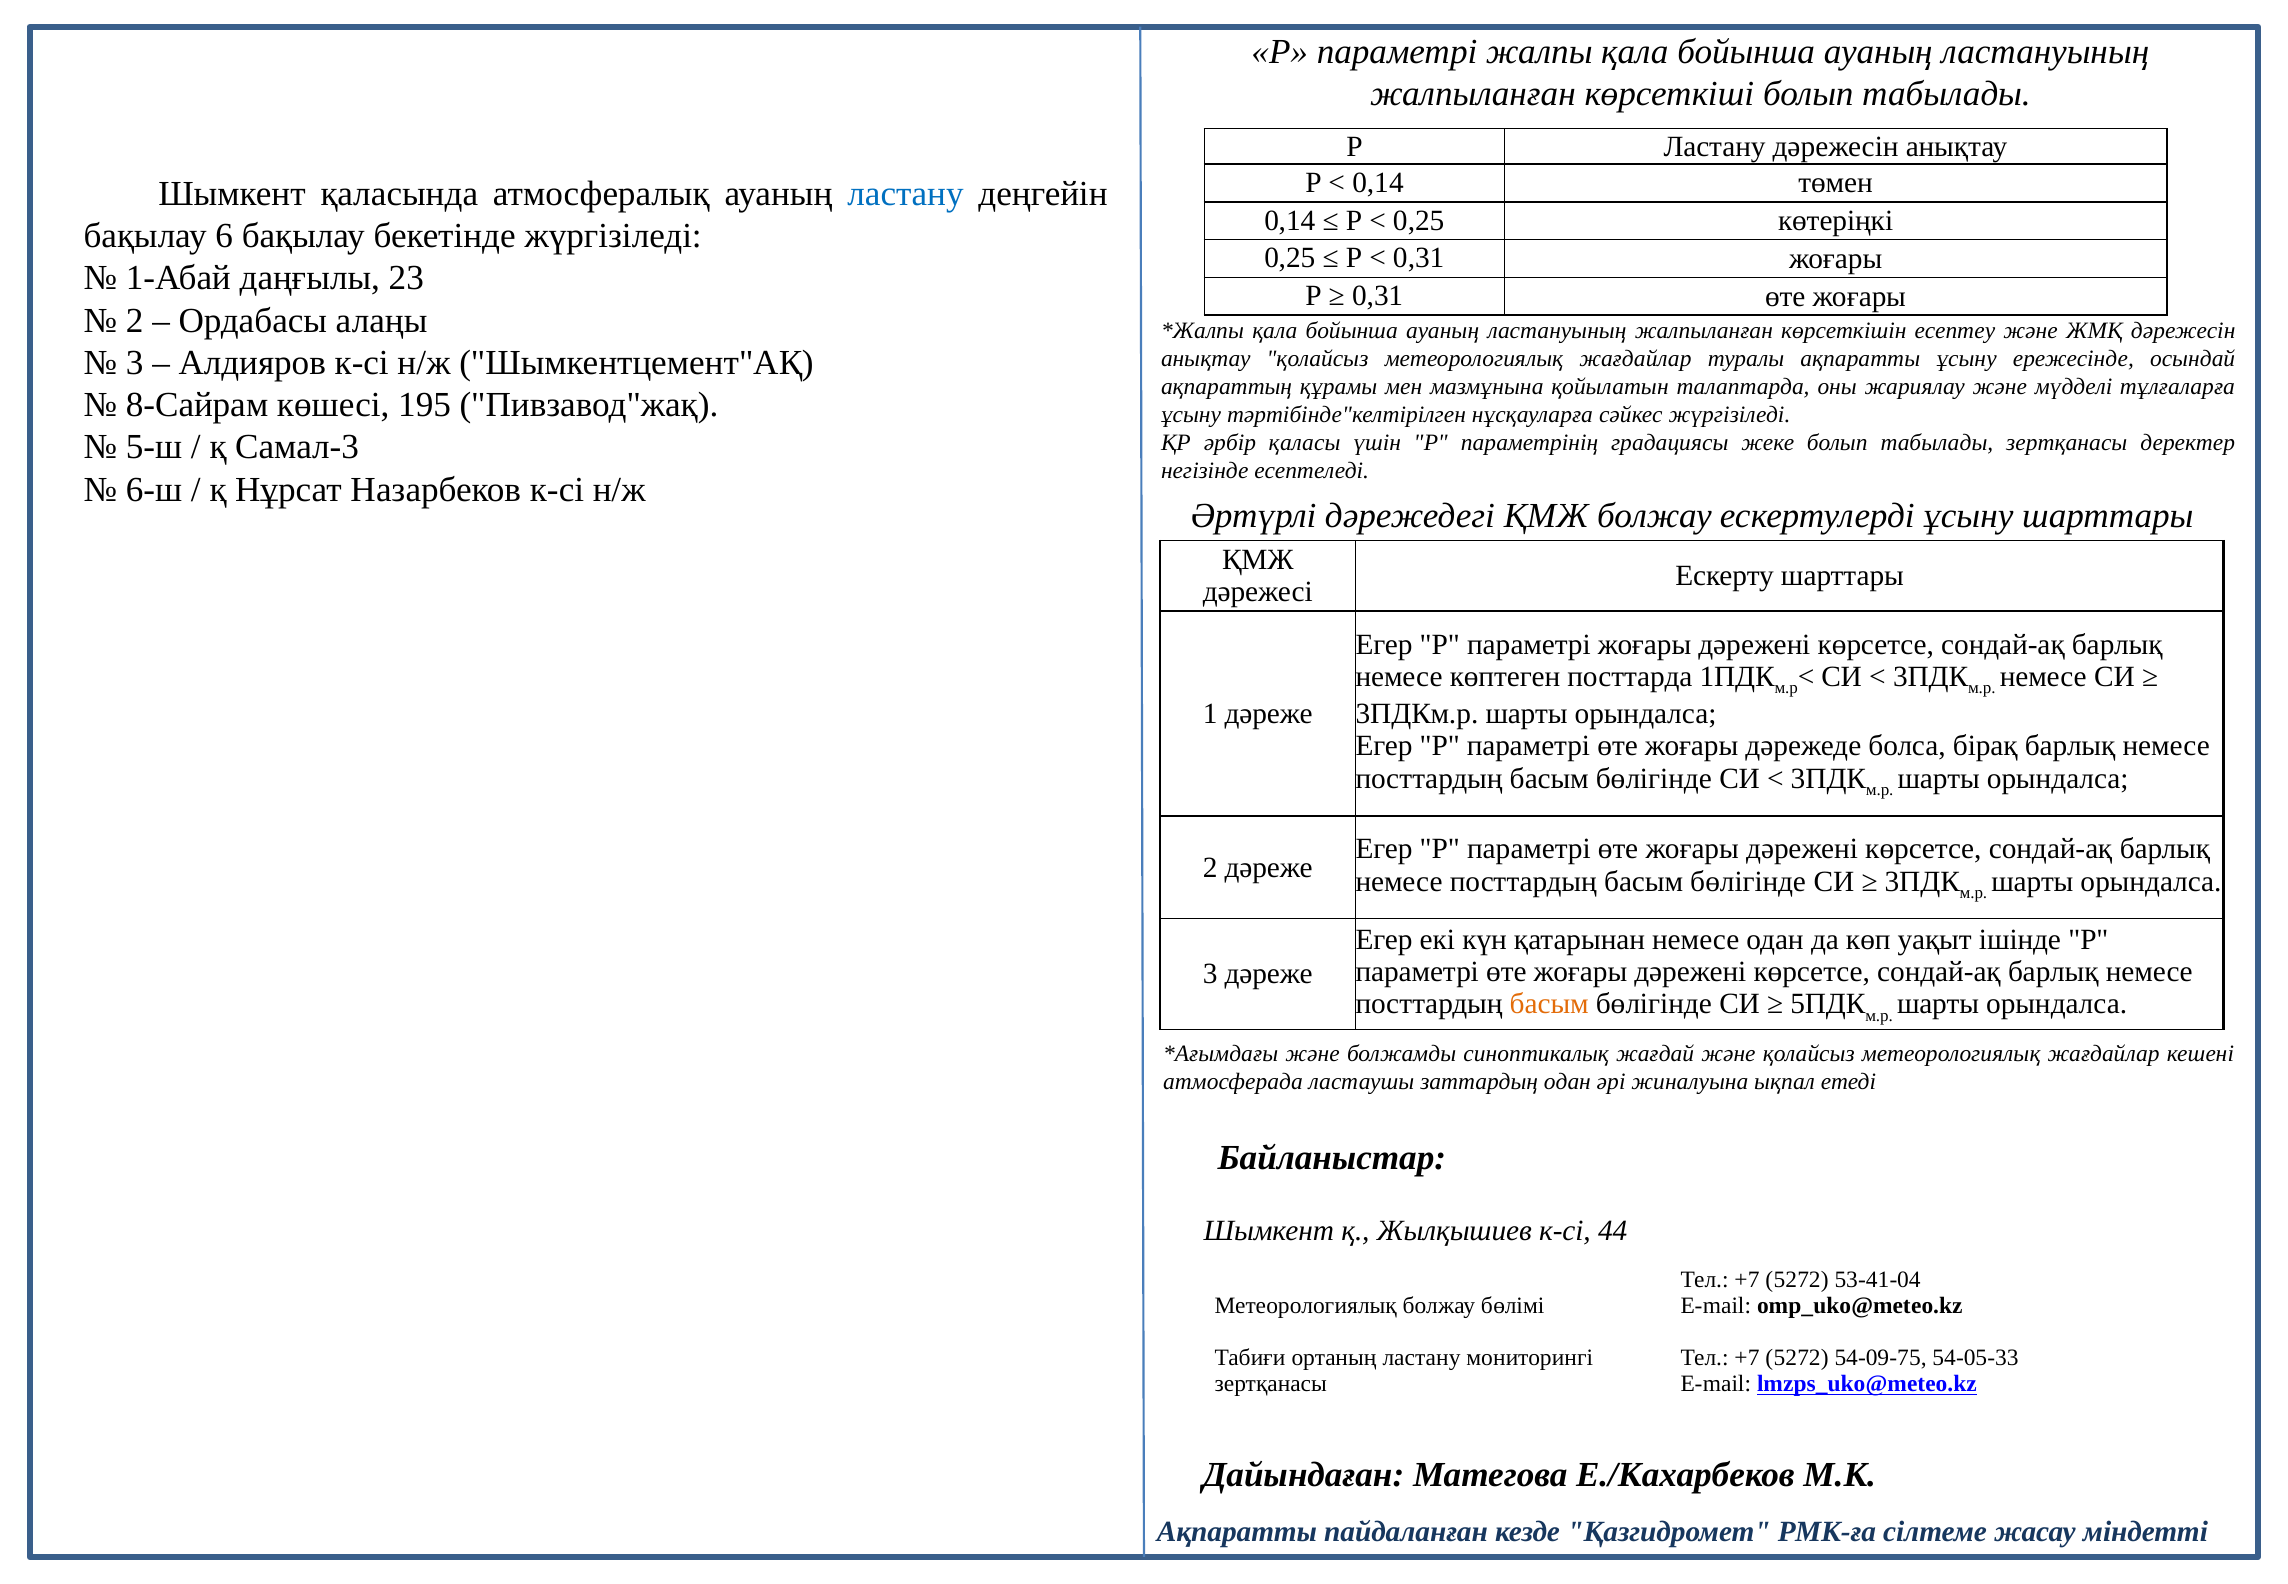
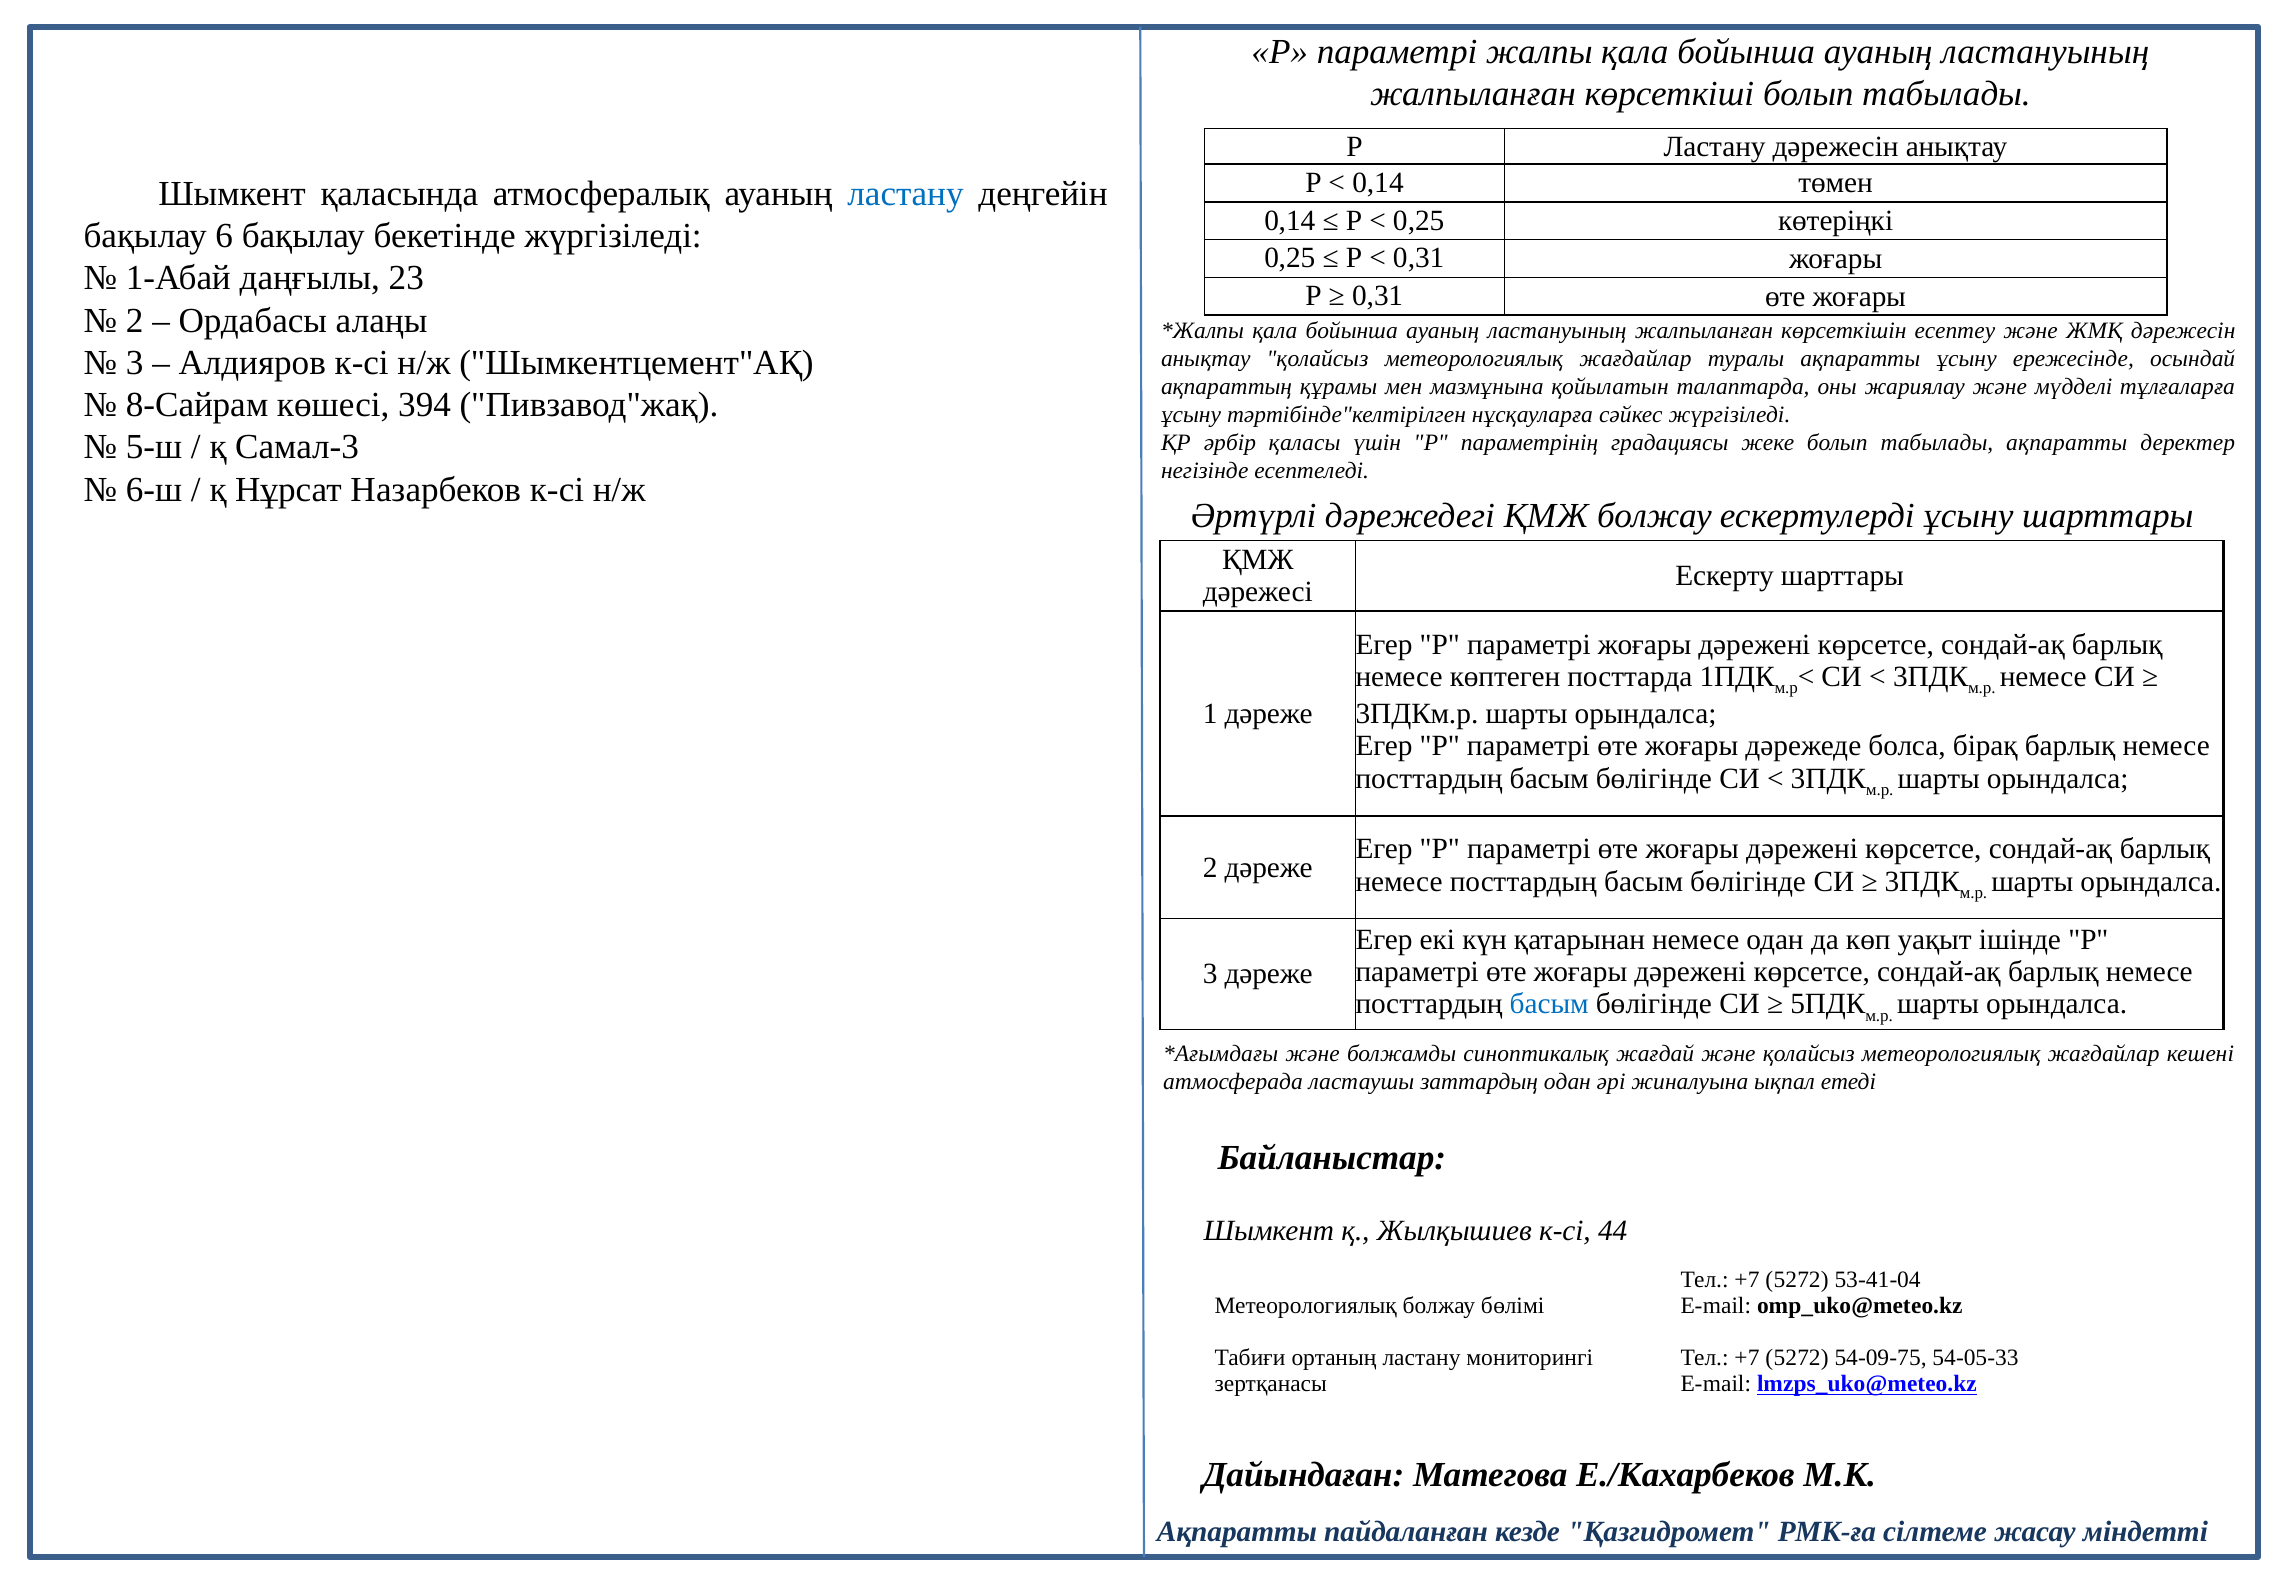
195: 195 -> 394 (425, 405)
табылады зертқанасы: зертқанасы -> ақпаратты (2067, 443)
басым colour: orange -> blue (1549, 1004)
